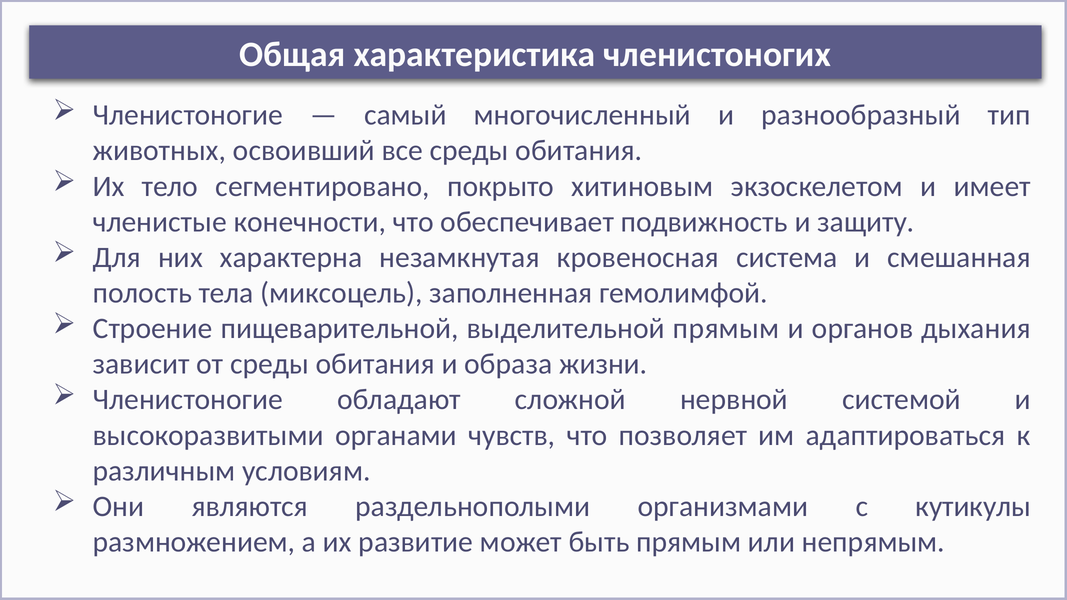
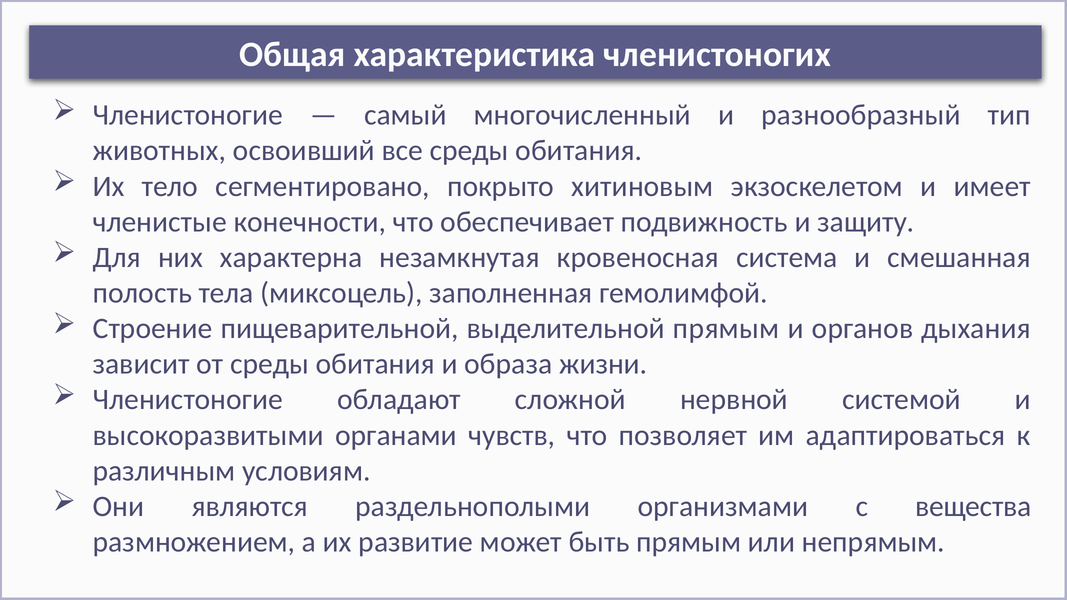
кутикулы: кутикулы -> вещества (973, 507)
